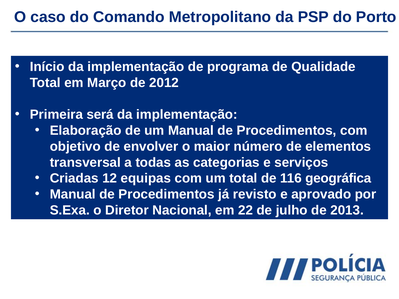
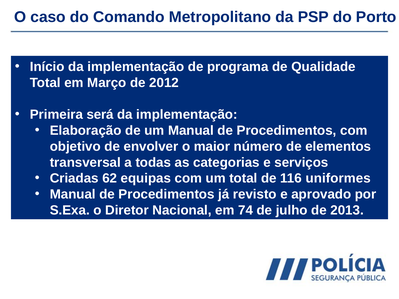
12: 12 -> 62 (110, 178)
geográfica: geográfica -> uniformes (338, 178)
22: 22 -> 74 (246, 210)
